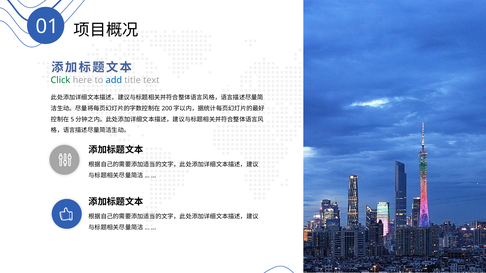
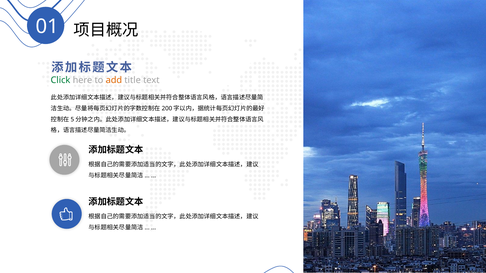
add colour: blue -> orange (114, 80)
